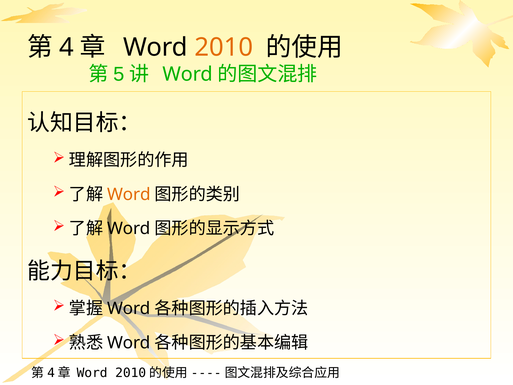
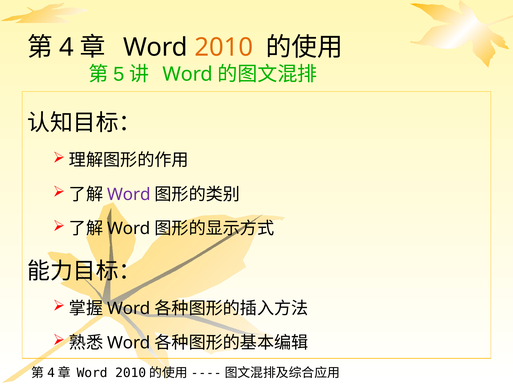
Word colour: orange -> purple (129, 194)
